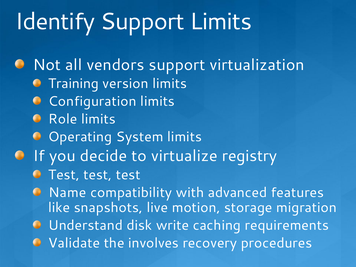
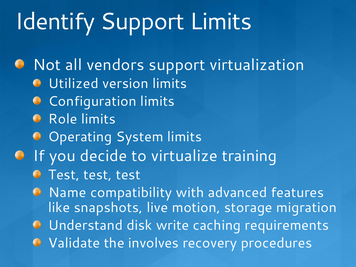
Training: Training -> Utilized (73, 84)
registry: registry -> training (250, 156)
